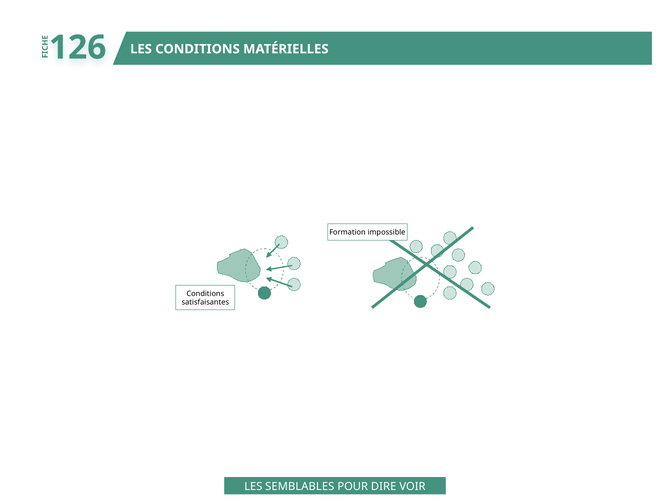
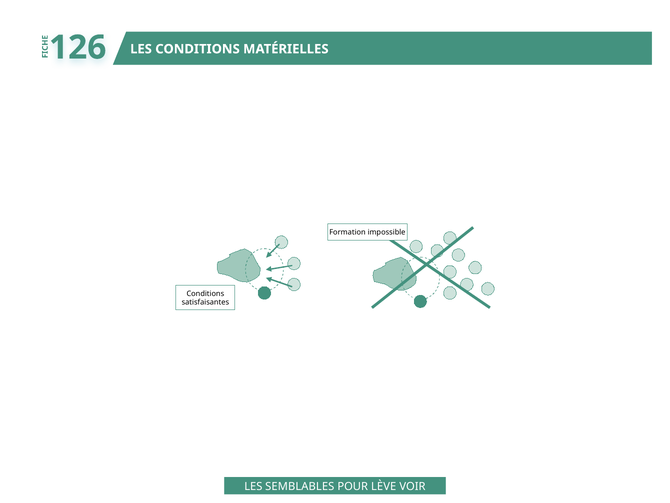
DIRE: DIRE -> LÈVE (384, 486)
